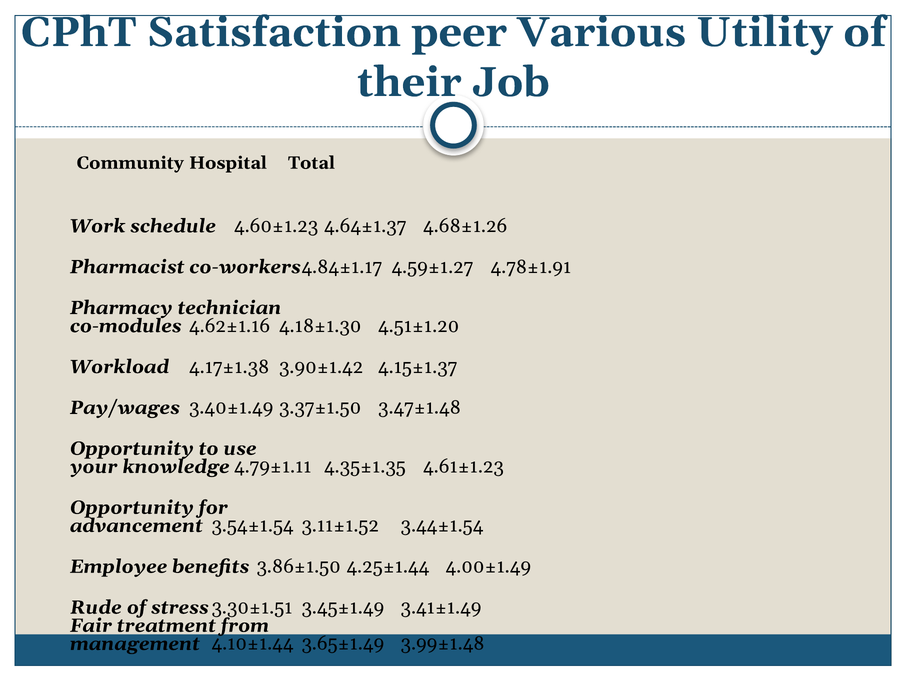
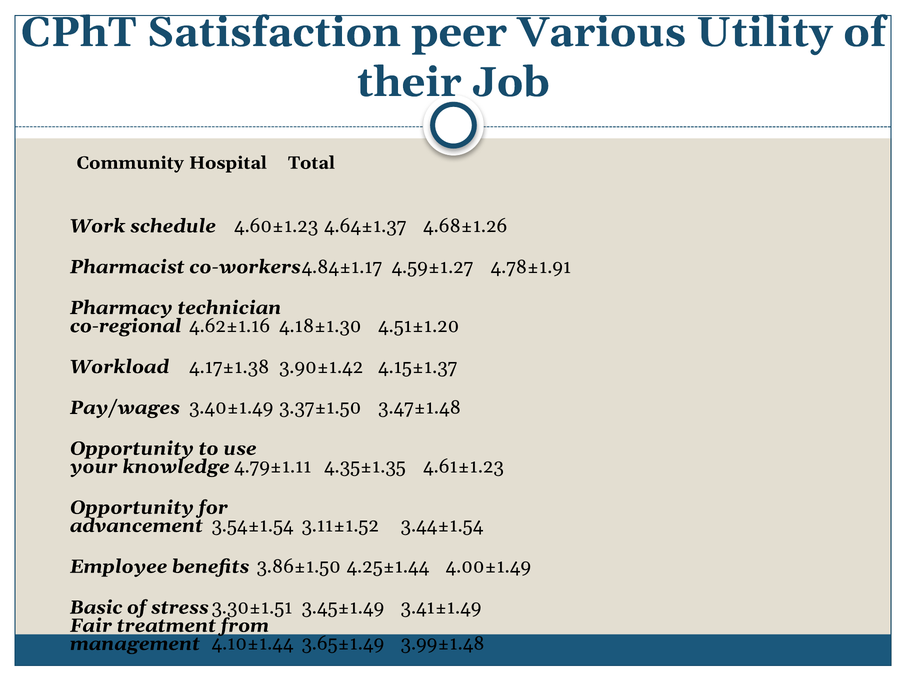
co-modules: co-modules -> co-regional (126, 326)
Rude: Rude -> Basic (96, 607)
